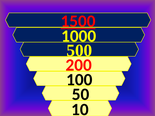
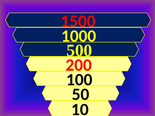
1500 underline: present -> none (78, 21)
